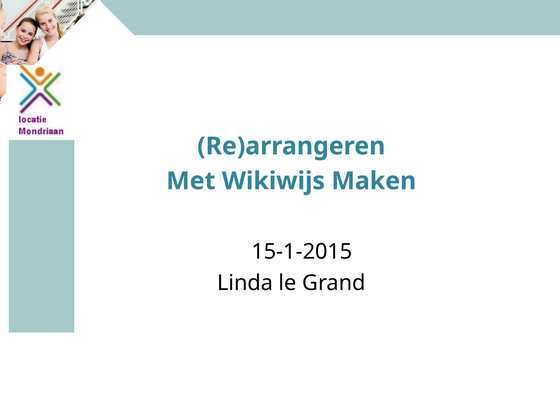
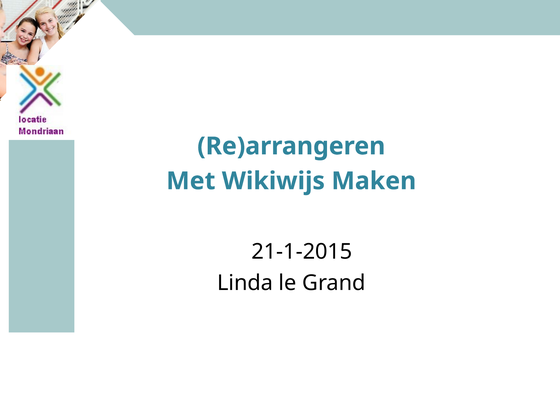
15-1-2015: 15-1-2015 -> 21-1-2015 (302, 252)
